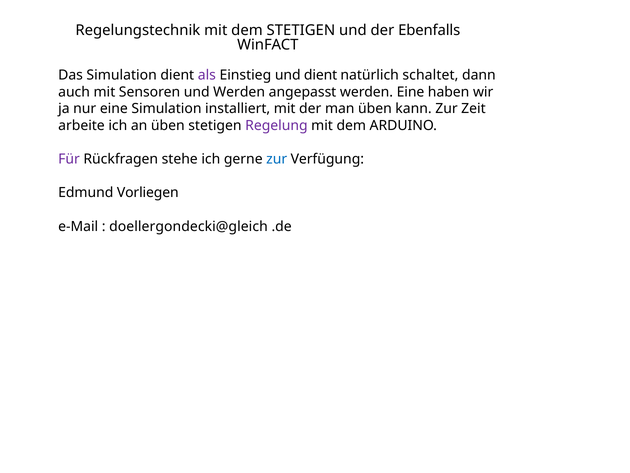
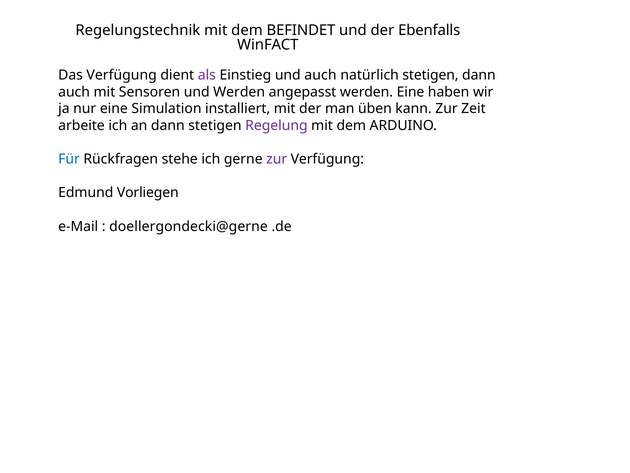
dem STETIGEN: STETIGEN -> BEFINDET (301, 30)
Das Simulation: Simulation -> Verfügung (122, 75)
und dient: dient -> auch (320, 75)
natürlich schaltet: schaltet -> stetigen (431, 75)
an üben: üben -> dann (168, 125)
Für colour: purple -> blue (69, 159)
zur colour: blue -> purple (277, 159)
doellergondecki@gleich: doellergondecki@gleich -> doellergondecki@gerne (188, 226)
